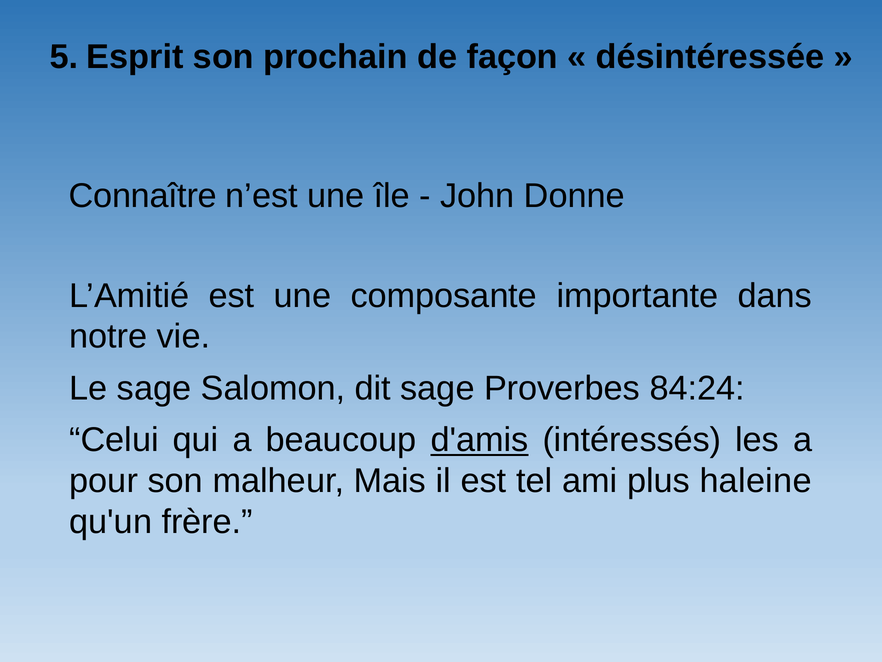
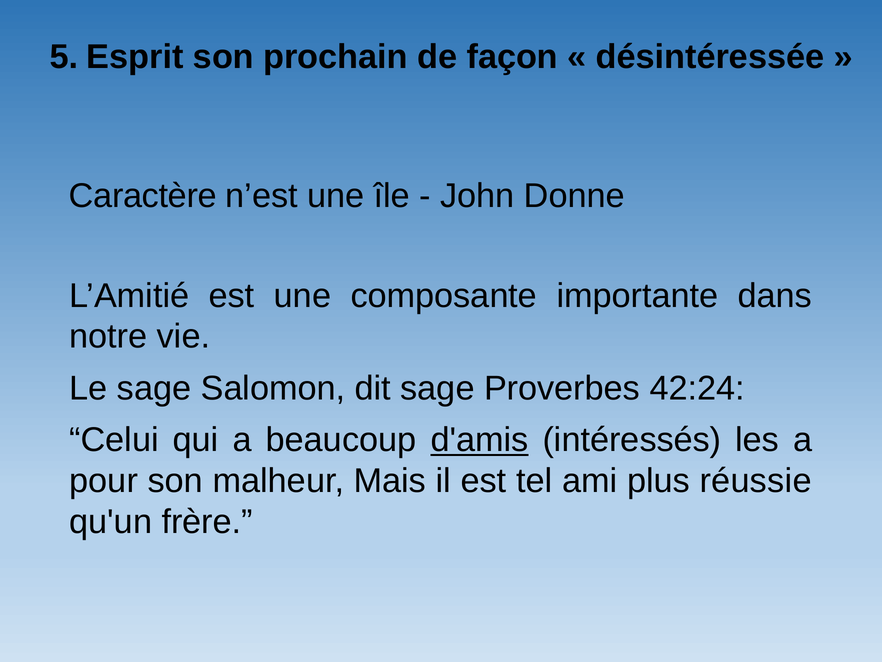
Connaître: Connaître -> Caractère (143, 196)
84:24: 84:24 -> 42:24 (697, 388)
haleine: haleine -> réussie (756, 481)
